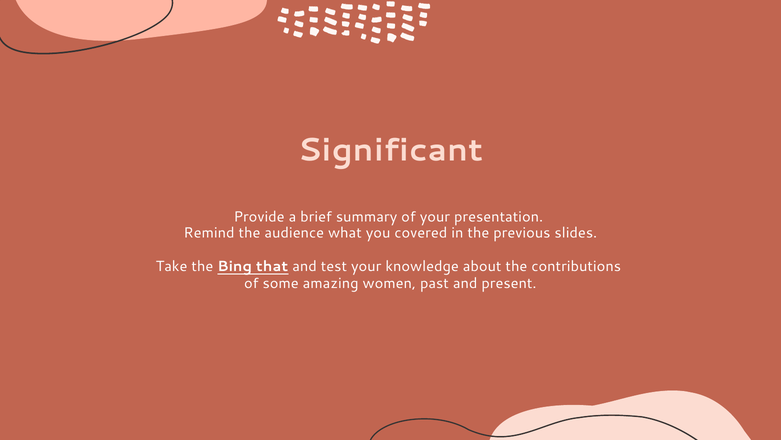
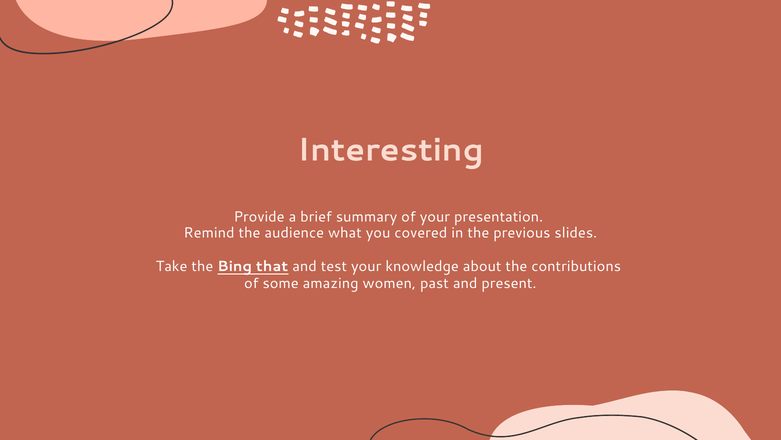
Significant: Significant -> Interesting (391, 150)
